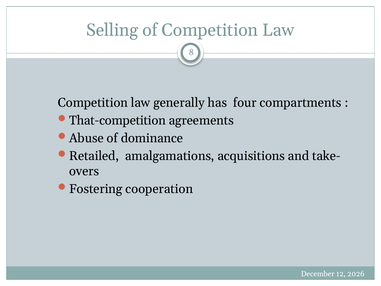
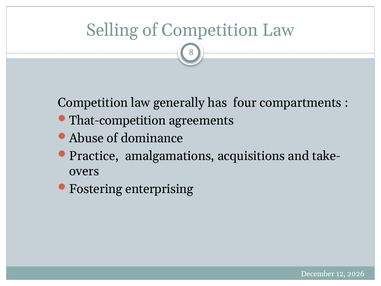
Retailed: Retailed -> Practice (94, 156)
cooperation: cooperation -> enterprising (159, 189)
